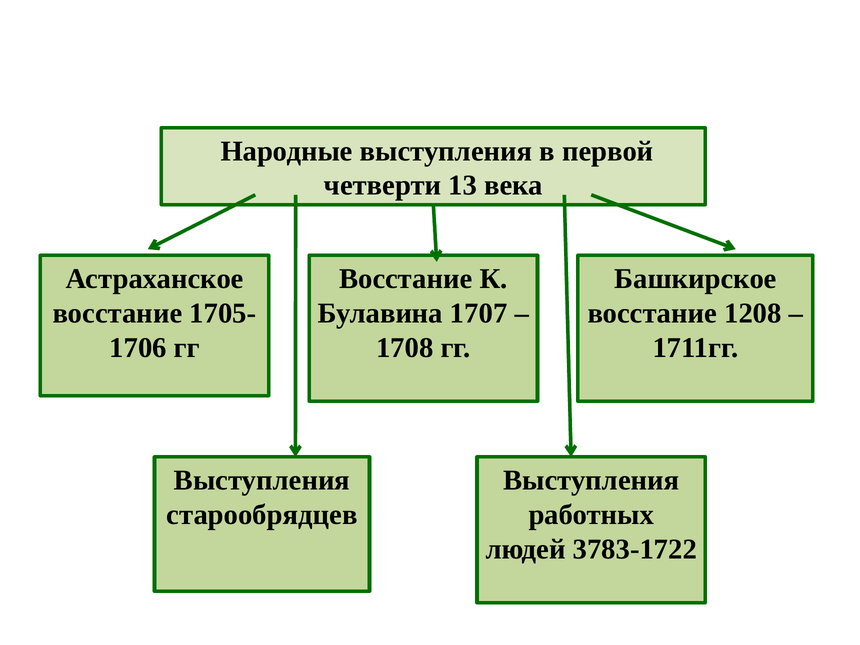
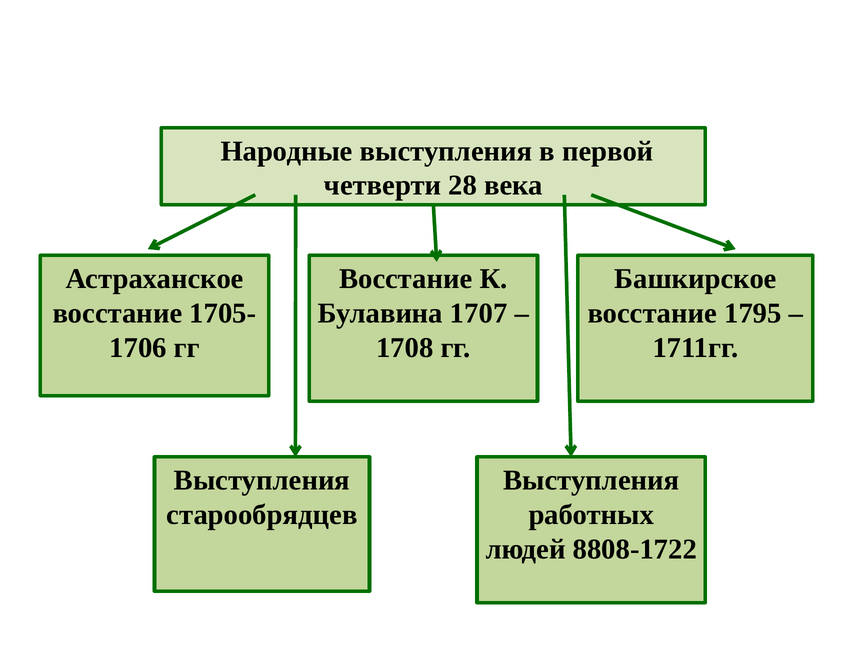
13: 13 -> 28 (463, 185)
1208: 1208 -> 1795 (753, 313)
3783-1722: 3783-1722 -> 8808-1722 (635, 549)
